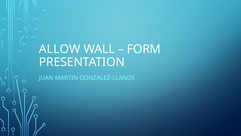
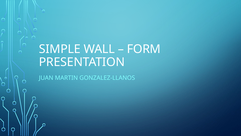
ALLOW: ALLOW -> SIMPLE (60, 49)
